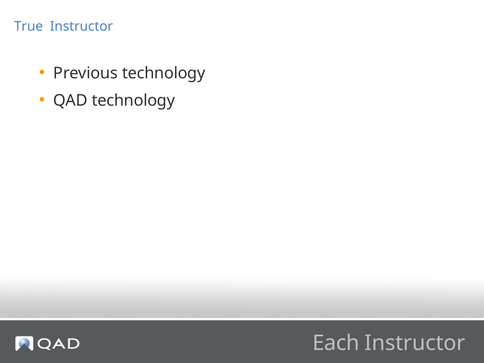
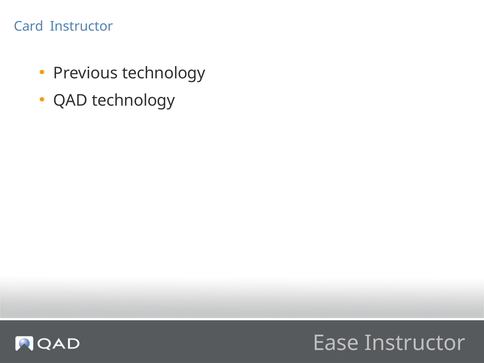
True: True -> Card (29, 26)
Each: Each -> Ease (336, 343)
